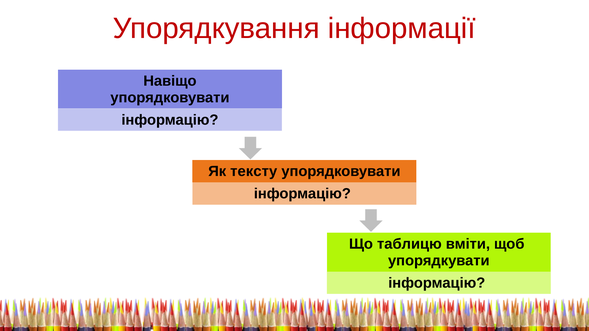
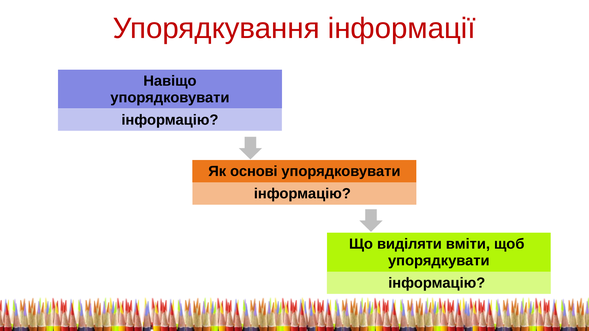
тексту: тексту -> основі (254, 172)
таблицю: таблицю -> виділяти (409, 244)
